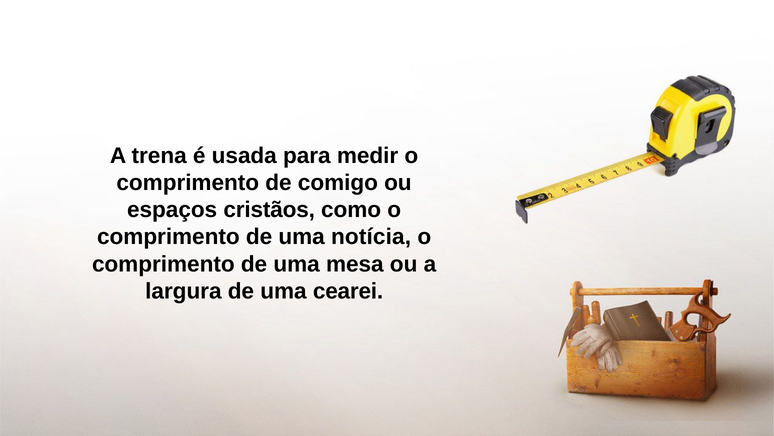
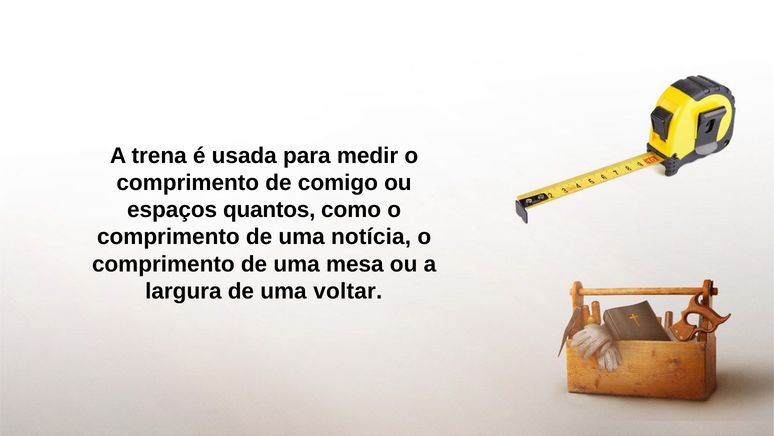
cristãos: cristãos -> quantos (269, 210)
cearei: cearei -> voltar (348, 291)
